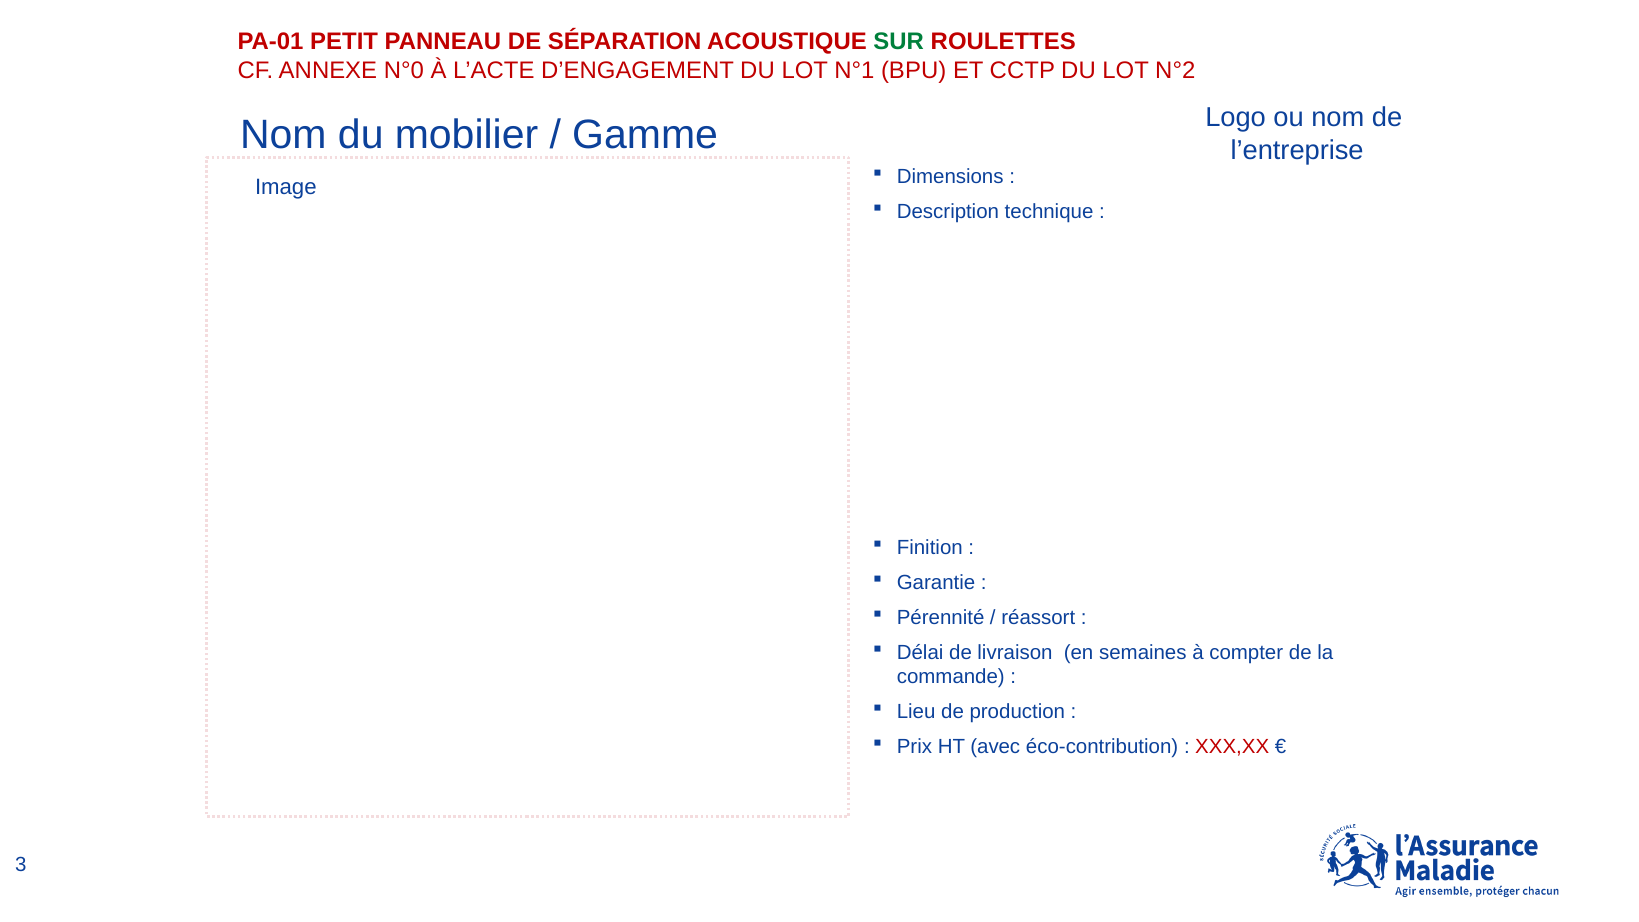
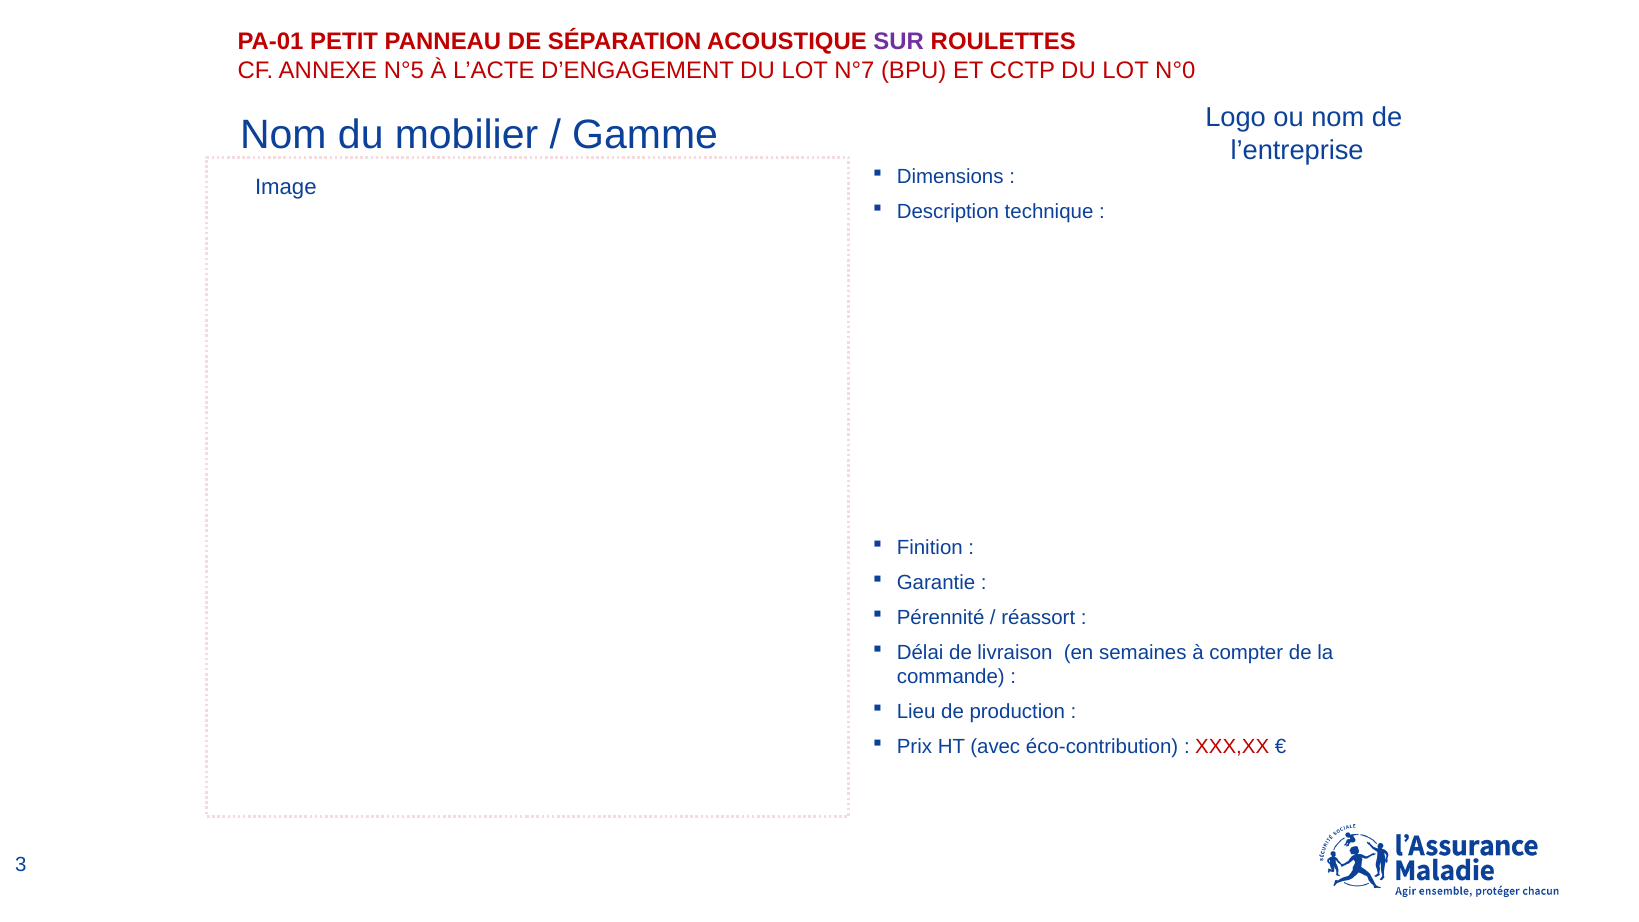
SUR colour: green -> purple (899, 42)
N°0: N°0 -> N°5 (404, 70)
N°1: N°1 -> N°7 (854, 70)
N°2: N°2 -> N°0 (1175, 70)
